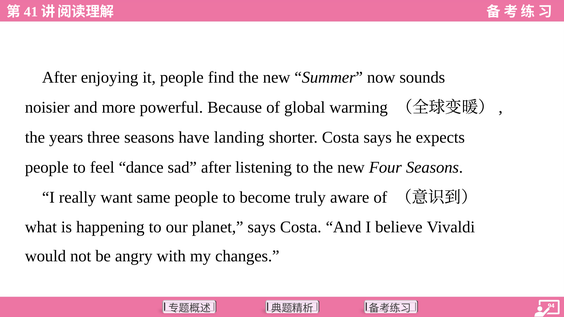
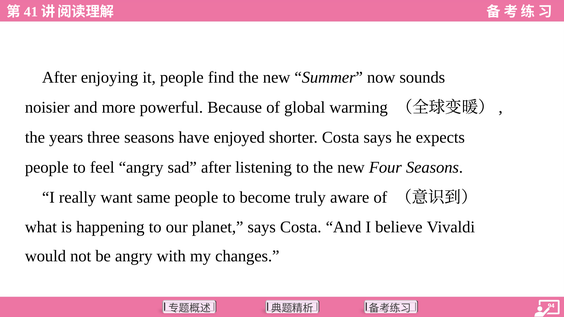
landing: landing -> enjoyed (239, 138)
feel dance: dance -> angry (141, 167)
